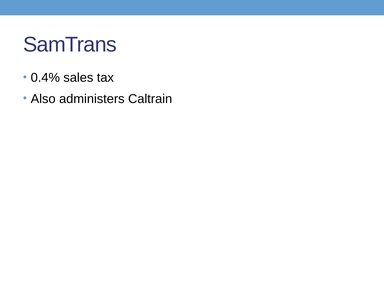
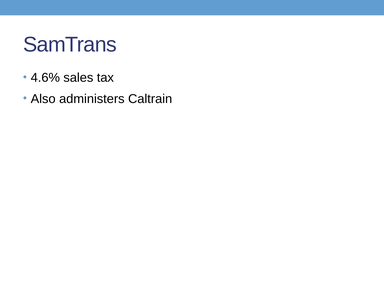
0.4%: 0.4% -> 4.6% (45, 78)
